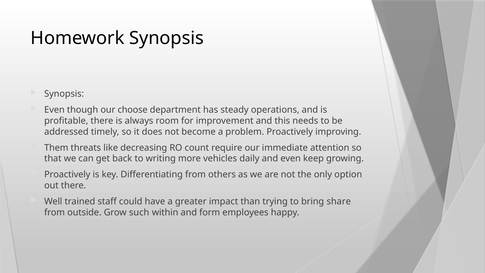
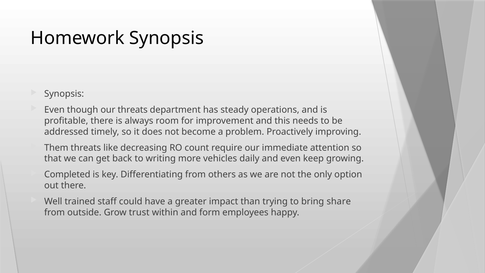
our choose: choose -> threats (133, 110)
Proactively: Proactively -> Completed (67, 175)
such: such -> trust (139, 212)
